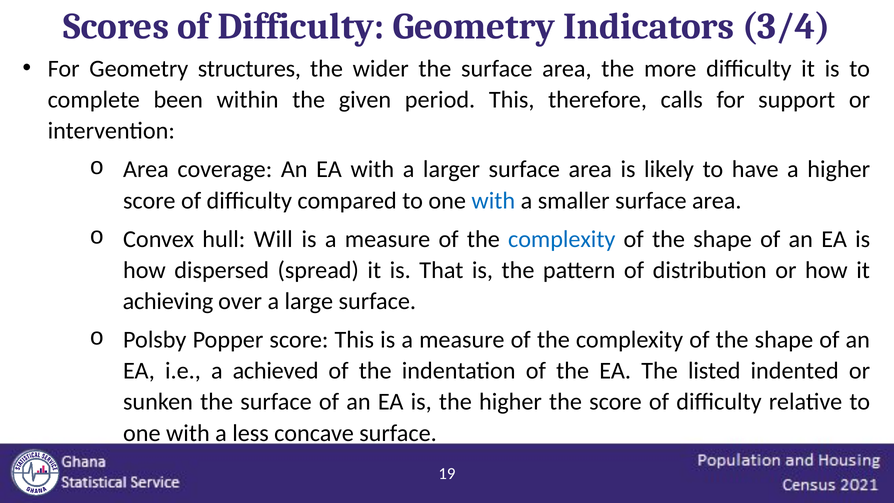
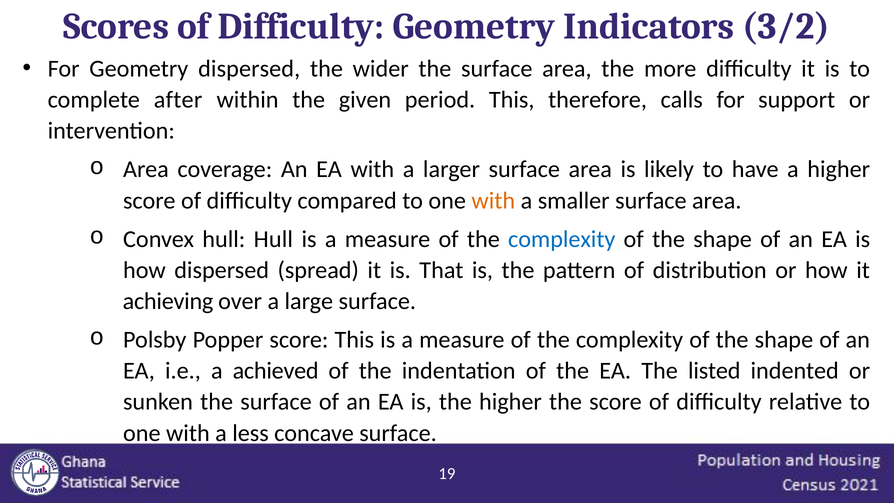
3/4: 3/4 -> 3/2 (786, 26)
Geometry structures: structures -> dispersed (249, 69)
been: been -> after (178, 100)
with colour: blue -> orange (493, 201)
hull Will: Will -> Hull (273, 239)
